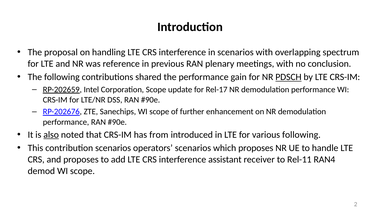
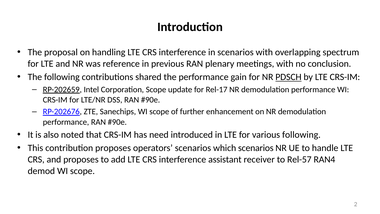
also underline: present -> none (51, 135)
from: from -> need (159, 135)
contribution scenarios: scenarios -> proposes (113, 148)
which proposes: proposes -> scenarios (256, 148)
Rel-11: Rel-11 -> Rel-57 (299, 159)
